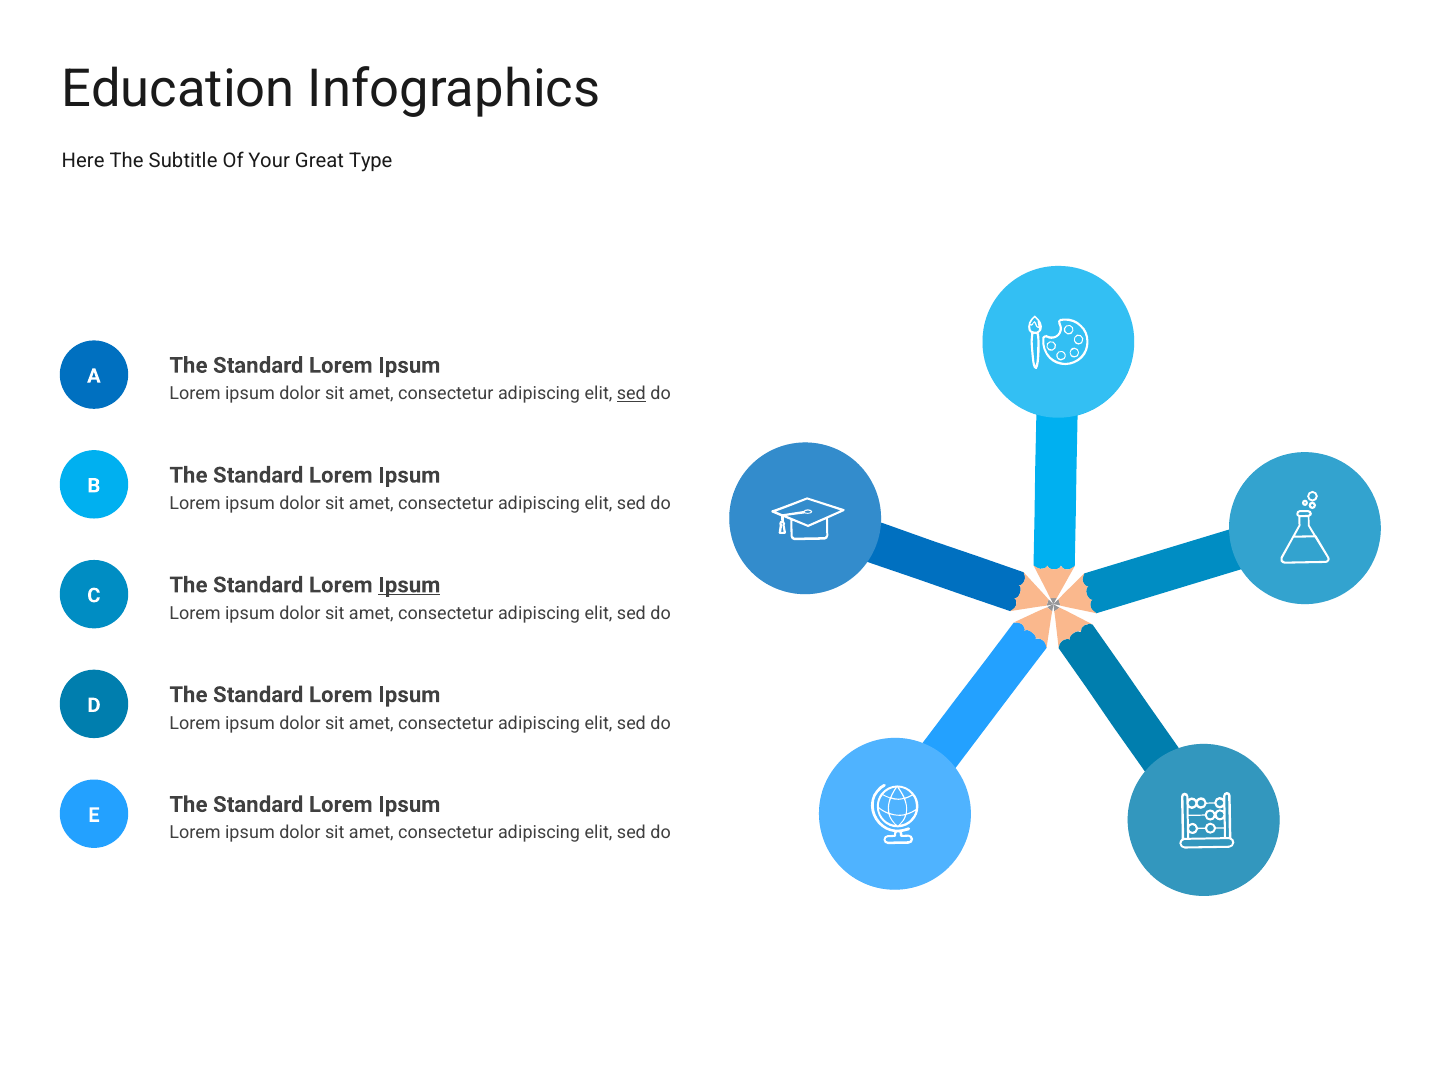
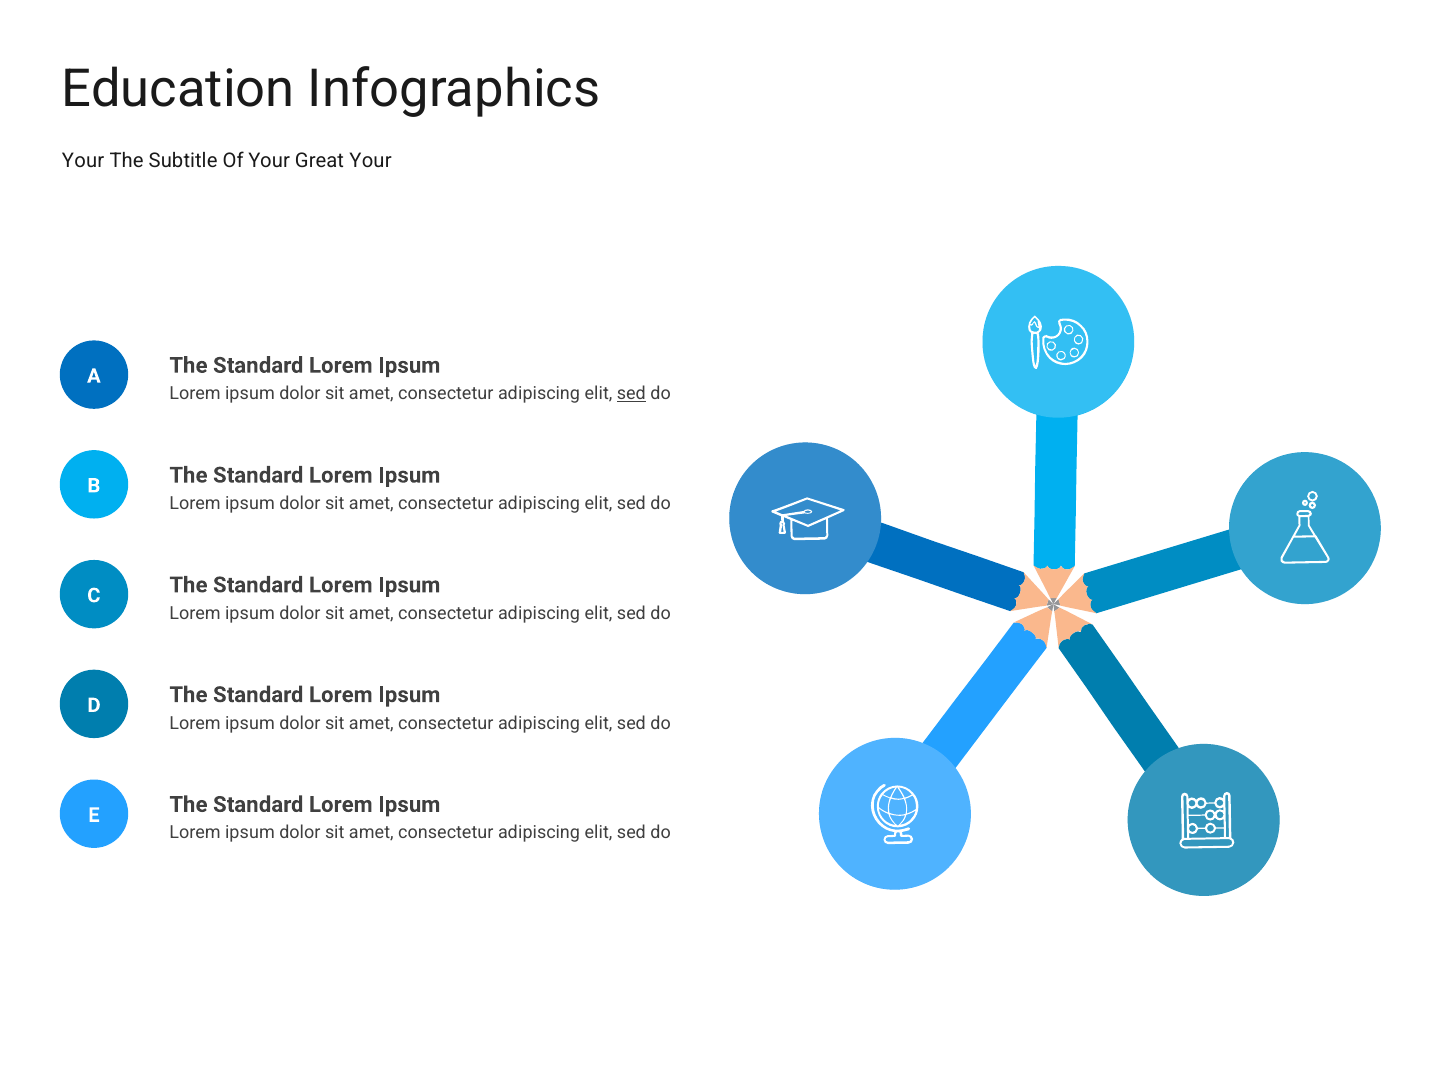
Here: Here -> Your (83, 161)
Great Type: Type -> Your (371, 161)
Ipsum underline: present -> none (409, 585)
